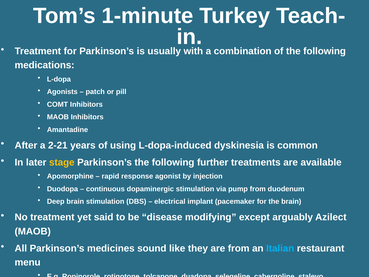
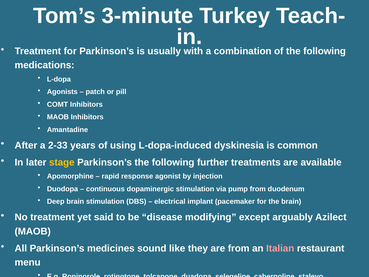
1-minute: 1-minute -> 3-minute (148, 16)
2-21: 2-21 -> 2-33 (58, 145)
Italian colour: light blue -> pink (280, 248)
